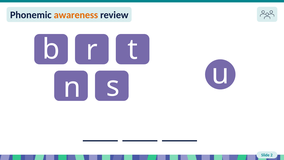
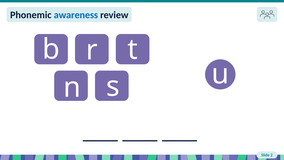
awareness colour: orange -> blue (76, 15)
